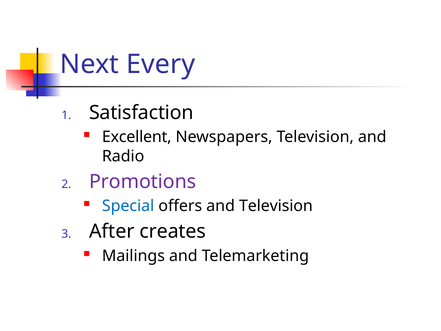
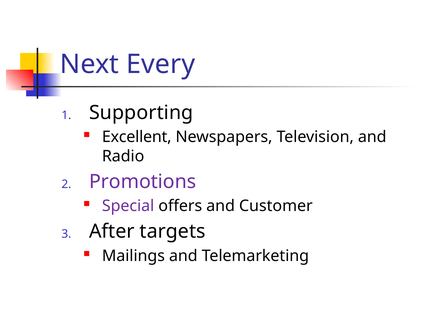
Satisfaction: Satisfaction -> Supporting (141, 113)
Special colour: blue -> purple (128, 206)
and Television: Television -> Customer (276, 206)
creates: creates -> targets (173, 231)
